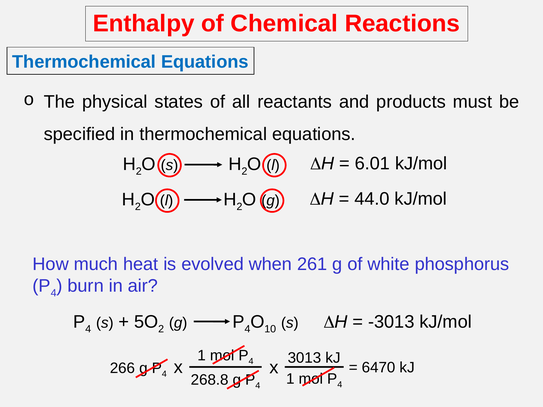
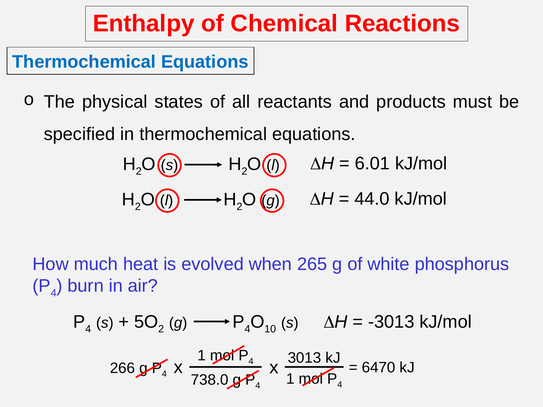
261: 261 -> 265 (312, 264)
268.8: 268.8 -> 738.0 (210, 380)
